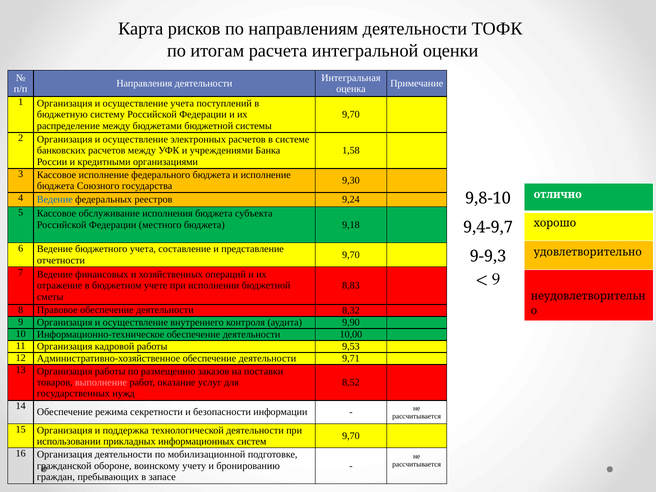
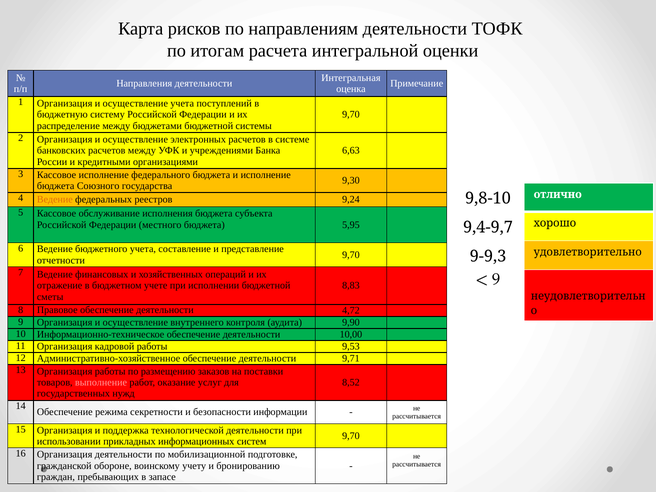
1,58: 1,58 -> 6,63 (351, 151)
Ведение colour: blue -> orange (55, 200)
9,18: 9,18 -> 5,95 (351, 225)
8,32: 8,32 -> 4,72 (351, 311)
